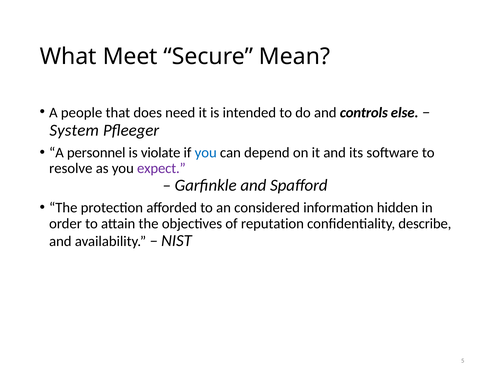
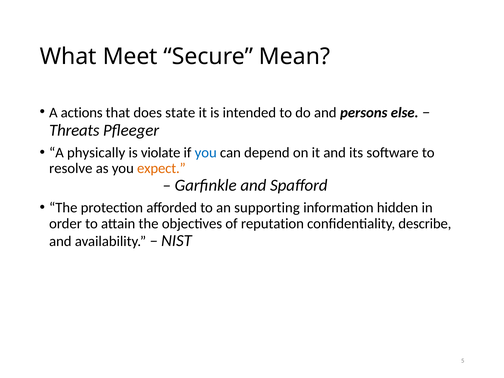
people: people -> actions (82, 113)
need: need -> state (180, 113)
controls: controls -> persons (364, 113)
System: System -> Threats (74, 130)
personnel: personnel -> physically (96, 153)
expect colour: purple -> orange (161, 168)
considered: considered -> supporting (267, 208)
